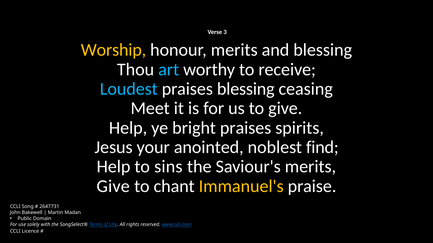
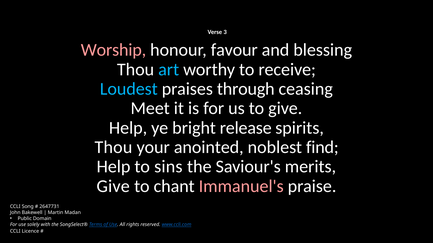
Worship colour: yellow -> pink (113, 50)
honour merits: merits -> favour (234, 50)
praises blessing: blessing -> through (246, 89)
bright praises: praises -> release (246, 128)
Jesus: Jesus -> Thou (113, 148)
Immanuel's colour: yellow -> pink (241, 187)
